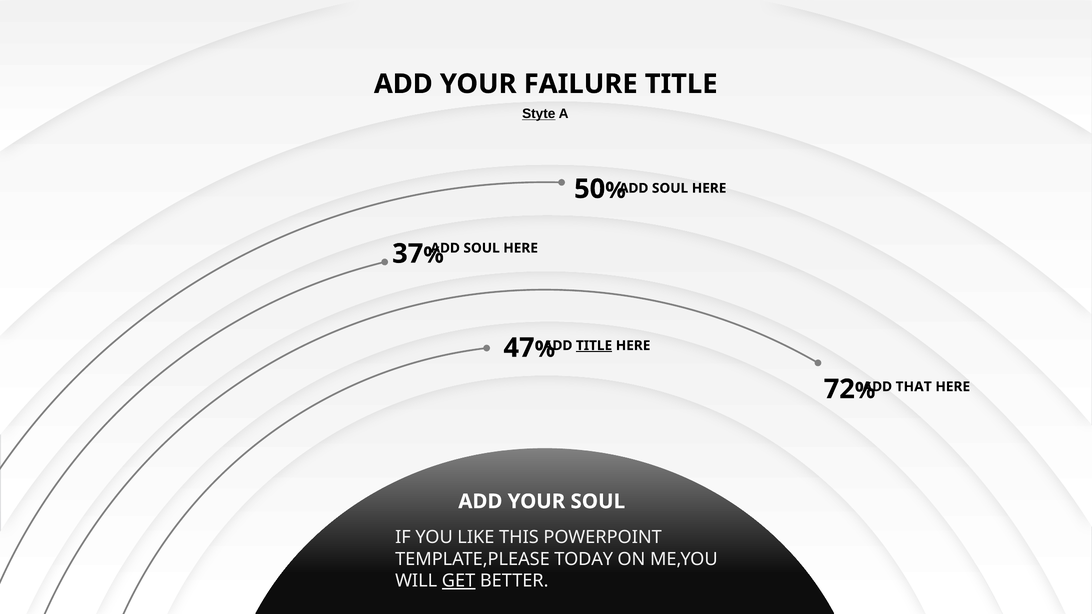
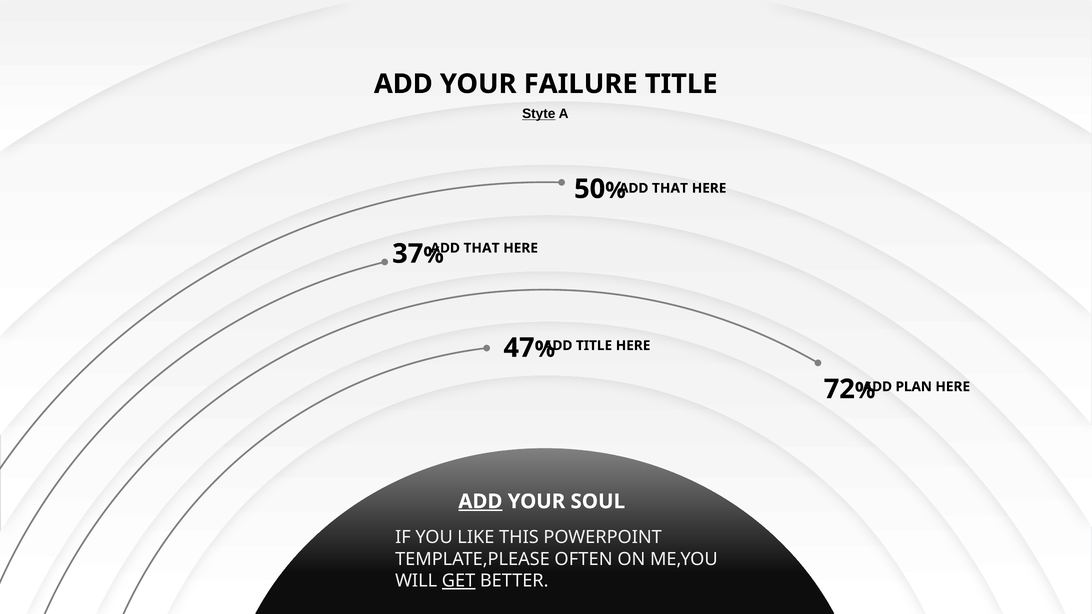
SOUL: SOUL -> THAT (670, 188)
ADD SOUL: SOUL -> THAT (482, 248)
TITLE underline: present -> none (594, 346)
THAT: THAT -> PLAN (914, 387)
ADD underline: none -> present (480, 502)
TODAY: TODAY -> OFTEN (584, 559)
